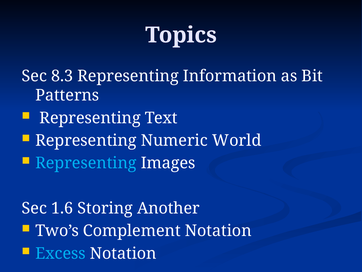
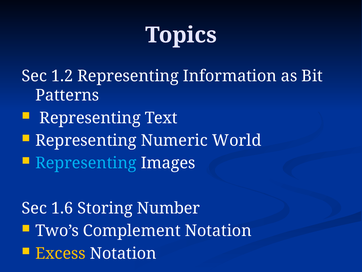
8.3: 8.3 -> 1.2 (62, 76)
Another: Another -> Number (168, 208)
Excess colour: light blue -> yellow (60, 253)
